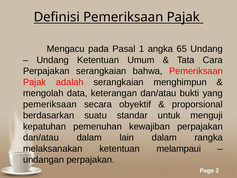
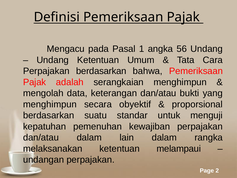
65: 65 -> 56 (182, 49)
Perpajakan serangkaian: serangkaian -> berdasarkan (101, 71)
pemeriksaan: pemeriksaan -> menghimpun (50, 104)
